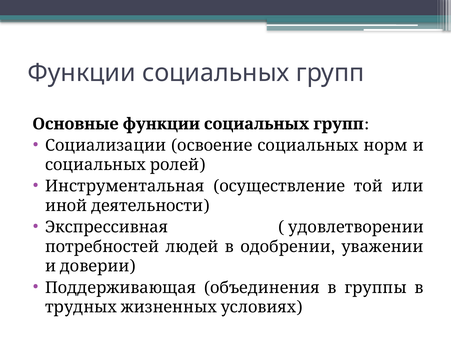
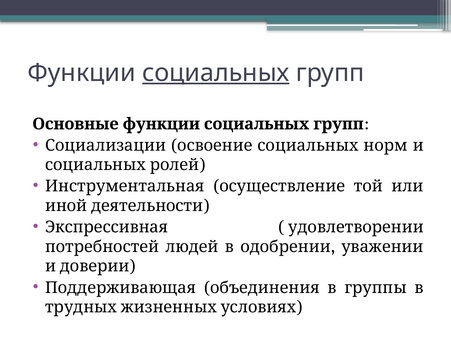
социальных underline: none -> present (216, 73)
